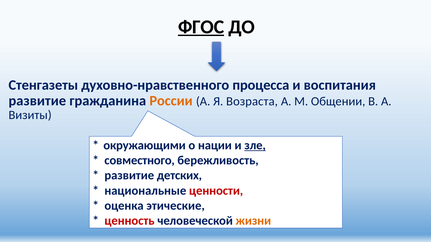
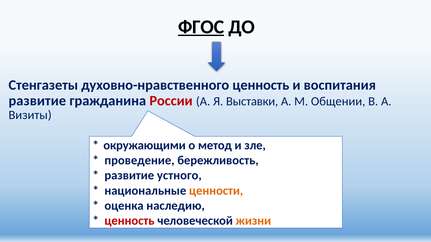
духовно-нравственного процесса: процесса -> ценность (261, 85)
России colour: orange -> red (171, 101)
Возраста: Возраста -> Выставки (252, 101)
нации: нации -> метод (215, 146)
зле underline: present -> none (255, 146)
совместного: совместного -> проведение (139, 161)
детских: детских -> устного (179, 176)
ценности colour: red -> orange (216, 191)
этические: этические -> наследию (176, 206)
